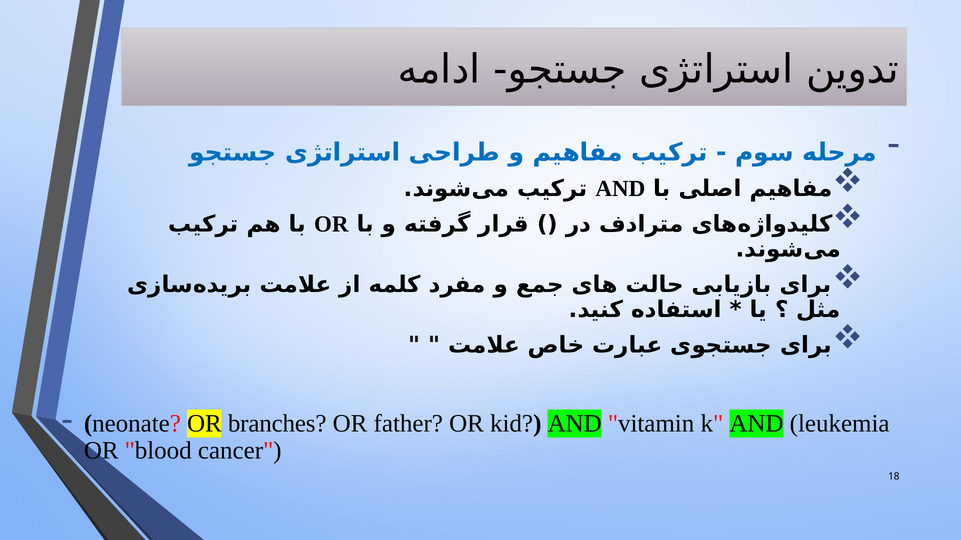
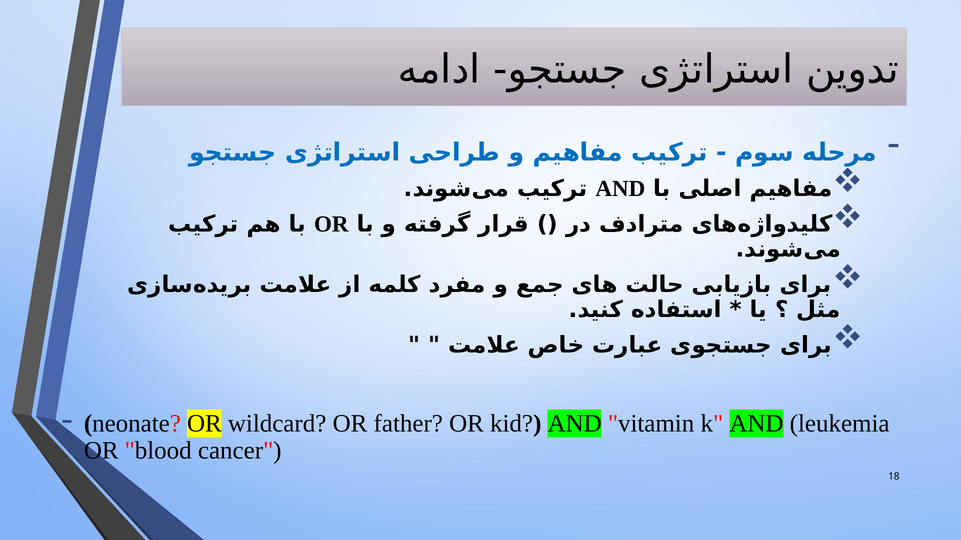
branches: branches -> wildcard (277, 424)
